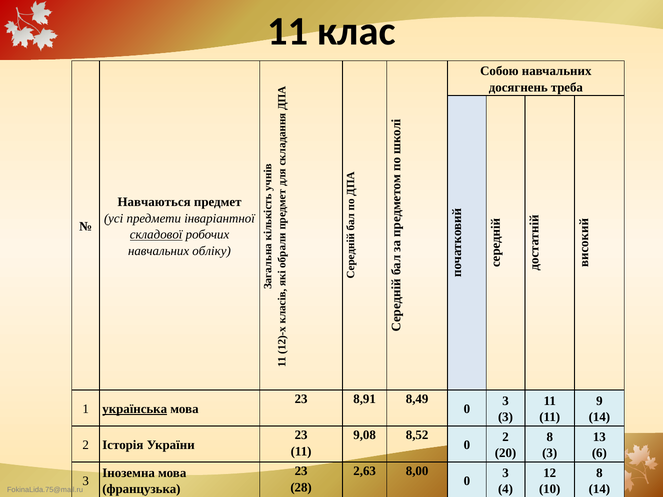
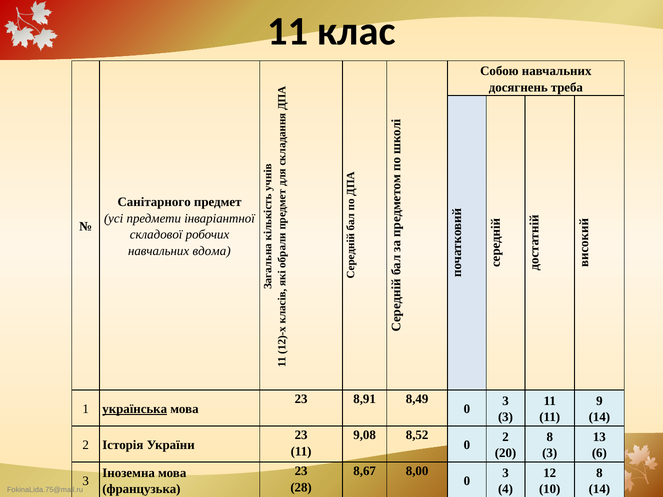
Навчаються: Навчаються -> Санітарного (154, 202)
складової underline: present -> none (156, 235)
обліку: обліку -> вдома (212, 251)
2,63: 2,63 -> 8,67 (365, 471)
